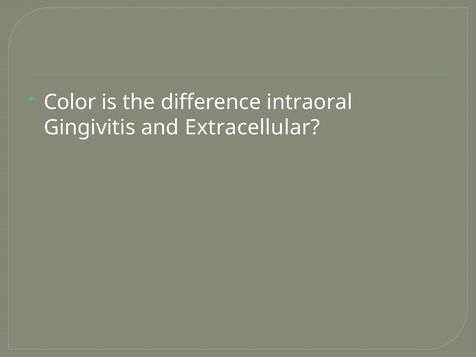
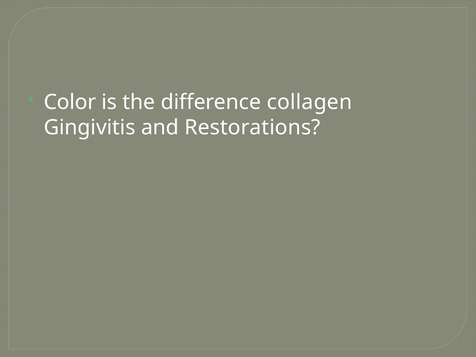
intraoral: intraoral -> collagen (310, 102)
Extracellular: Extracellular -> Restorations (252, 128)
